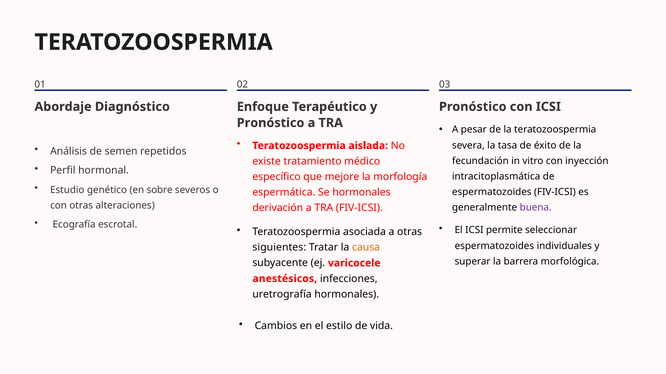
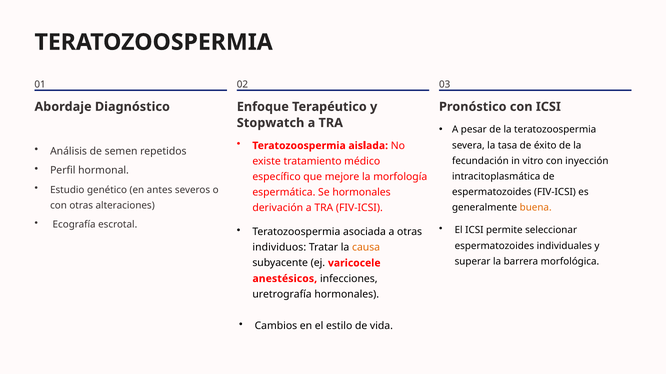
Pronóstico: Pronóstico -> Stopwatch (271, 123)
sobre: sobre -> antes (160, 190)
buena colour: purple -> orange (536, 208)
siguientes: siguientes -> individuos (279, 248)
